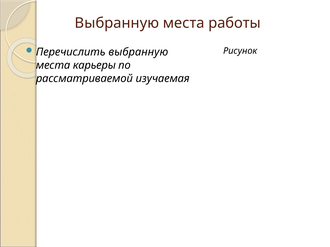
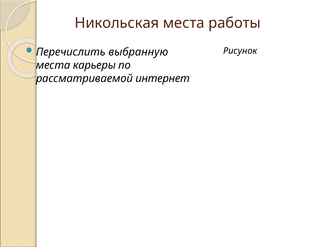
Выбранную: Выбранную -> Никольская (117, 23)
изучаемая: изучаемая -> интернет (163, 79)
